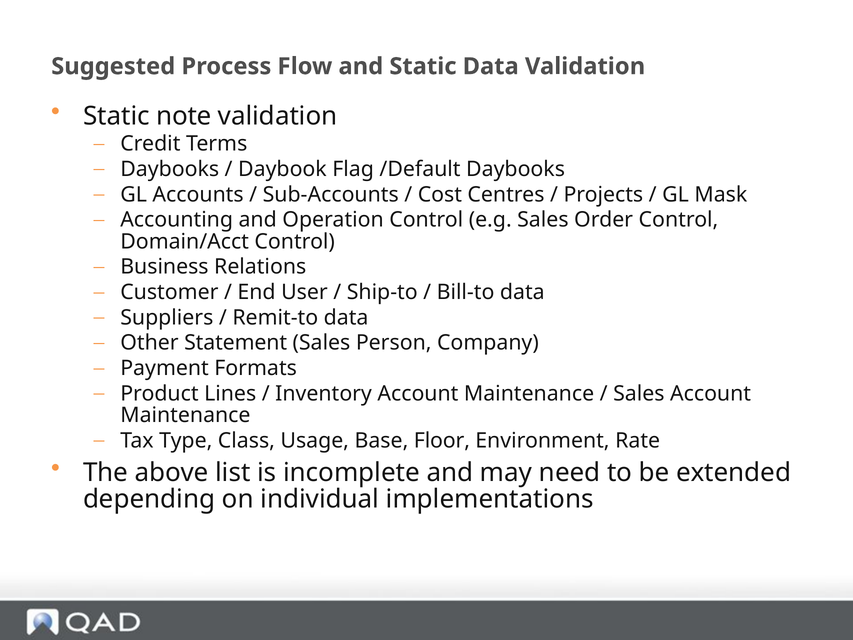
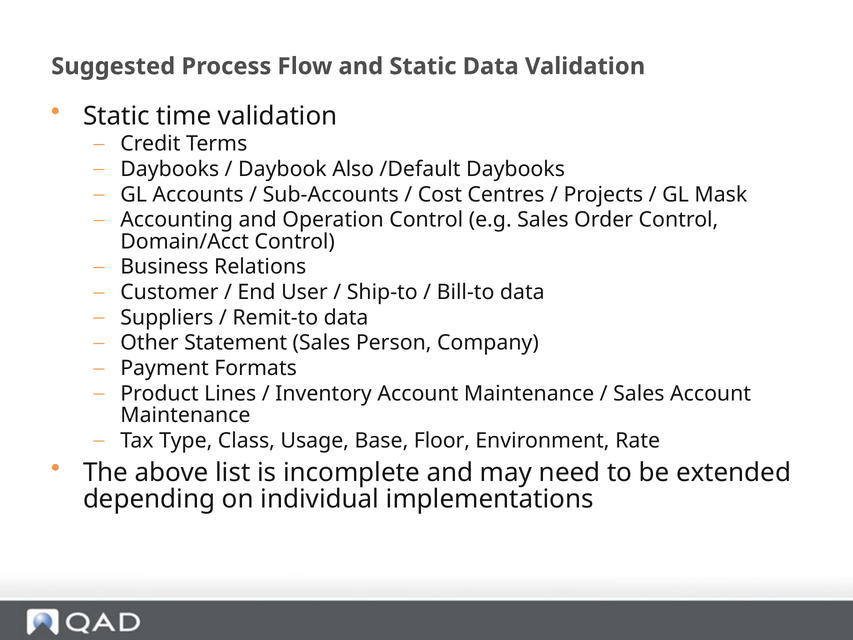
note: note -> time (184, 116)
Flag: Flag -> Also (353, 169)
